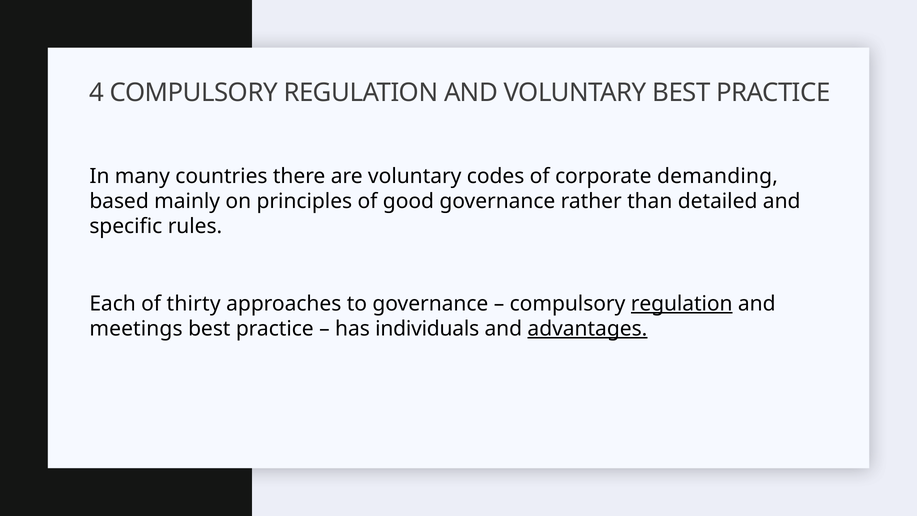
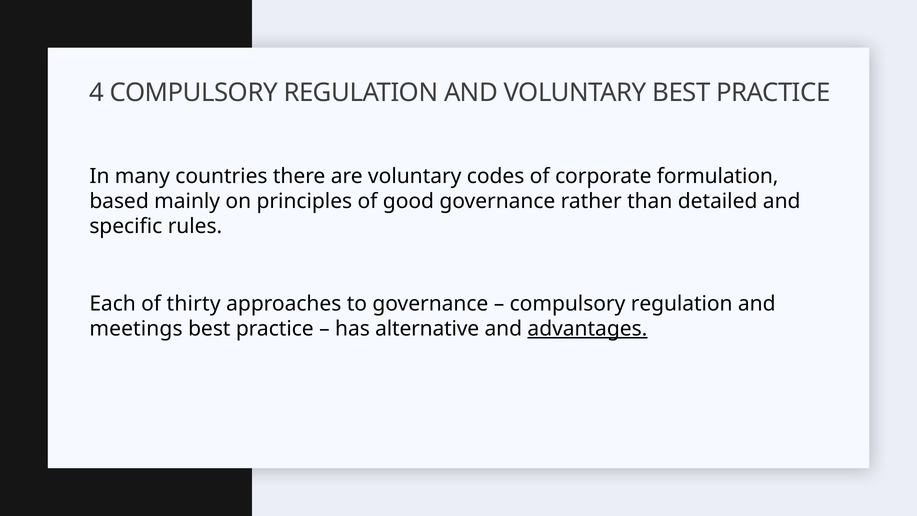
demanding: demanding -> formulation (718, 176)
regulation underline: present -> none (682, 304)
individuals: individuals -> alternative (427, 329)
